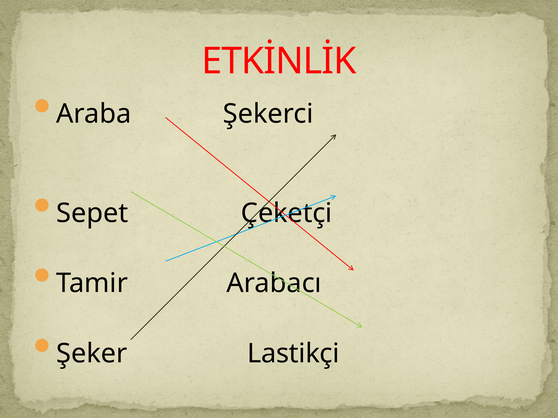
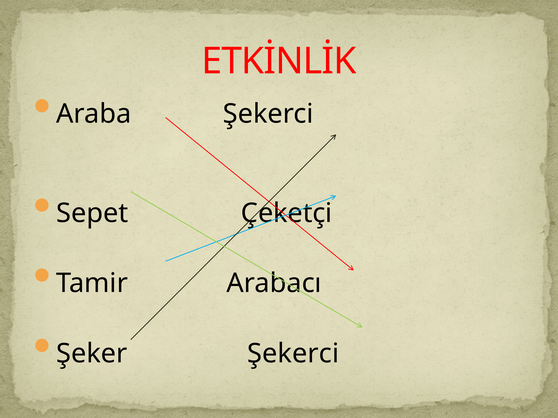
Şeker Lastikçi: Lastikçi -> Şekerci (293, 354)
